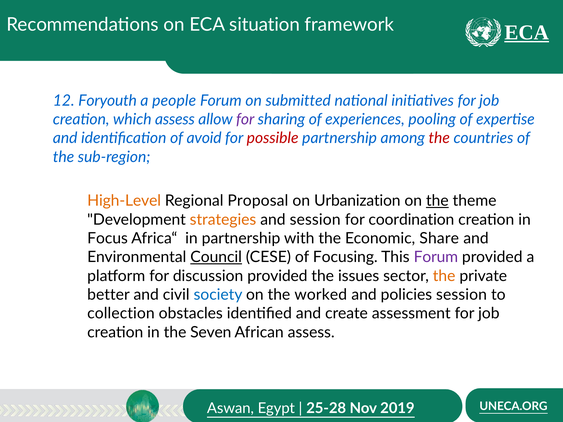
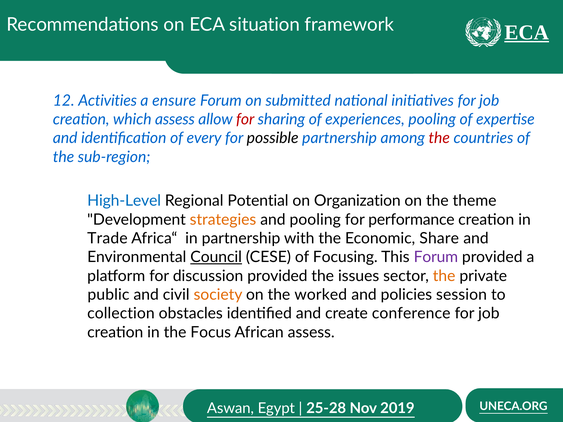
Foryouth: Foryouth -> Activities (108, 101)
people: people -> ensure (174, 101)
for colour: purple -> red (245, 119)
avoid: avoid -> every (204, 138)
possible colour: red -> black (273, 138)
High-Level colour: orange -> blue (124, 201)
Proposal: Proposal -> Potential (258, 201)
Urbanization: Urbanization -> Organization (357, 201)
the underline: present -> none (437, 201)
and session: session -> pooling (315, 220)
coordination: coordination -> performance (411, 220)
Focus: Focus -> Trade (107, 238)
better: better -> public (108, 295)
society colour: blue -> orange (218, 295)
assessment: assessment -> conference (411, 314)
Seven: Seven -> Focus (211, 332)
